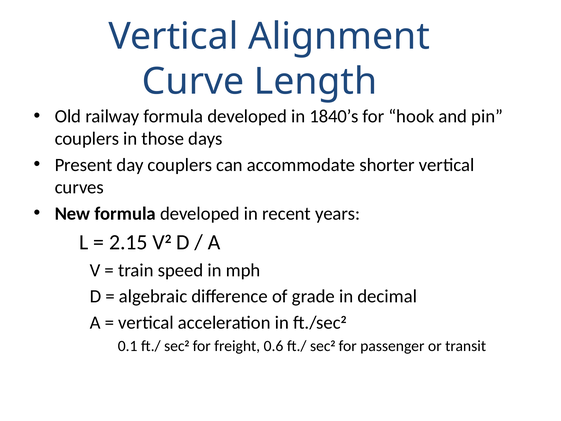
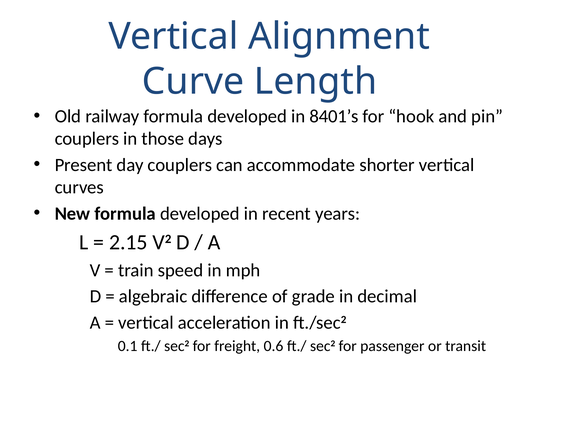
1840’s: 1840’s -> 8401’s (334, 116)
